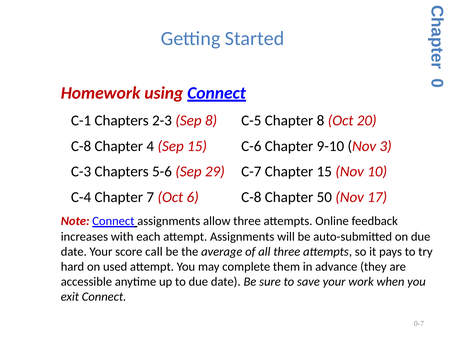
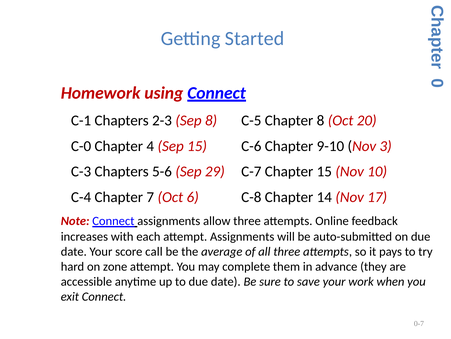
C-8: C-8 -> C-0 (81, 146)
50: 50 -> 14 (324, 197)
used: used -> zone (115, 266)
